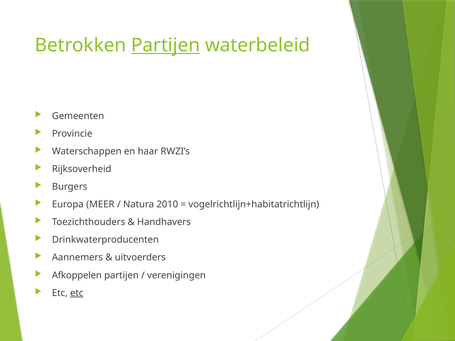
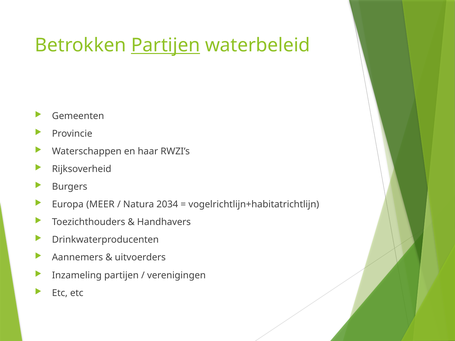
2010: 2010 -> 2034 (167, 205)
Afkoppelen: Afkoppelen -> Inzameling (77, 275)
etc underline: present -> none (77, 293)
